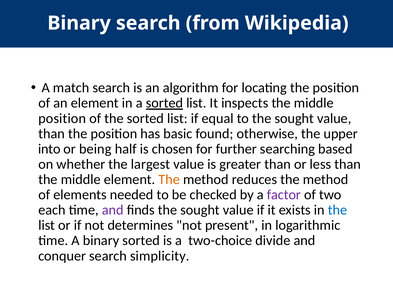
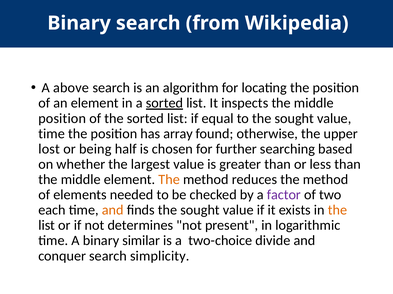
match: match -> above (71, 88)
than: than -> time (52, 134)
basic: basic -> array (178, 134)
into: into -> lost (49, 149)
and colour: purple -> orange (113, 211)
the colour: blue -> orange (338, 211)
binary sorted: sorted -> similar (141, 241)
